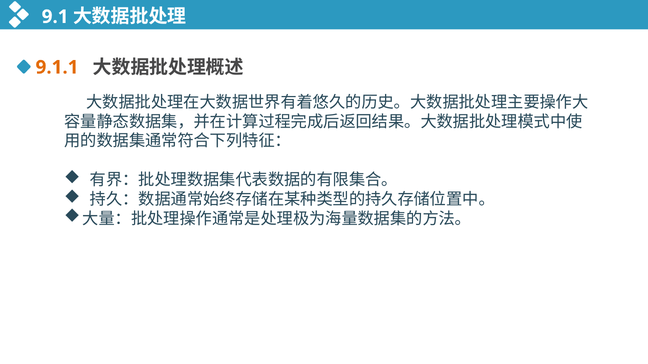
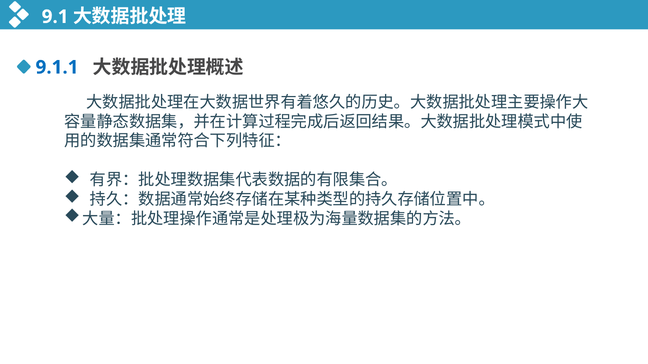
9.1.1 colour: orange -> blue (57, 67)
